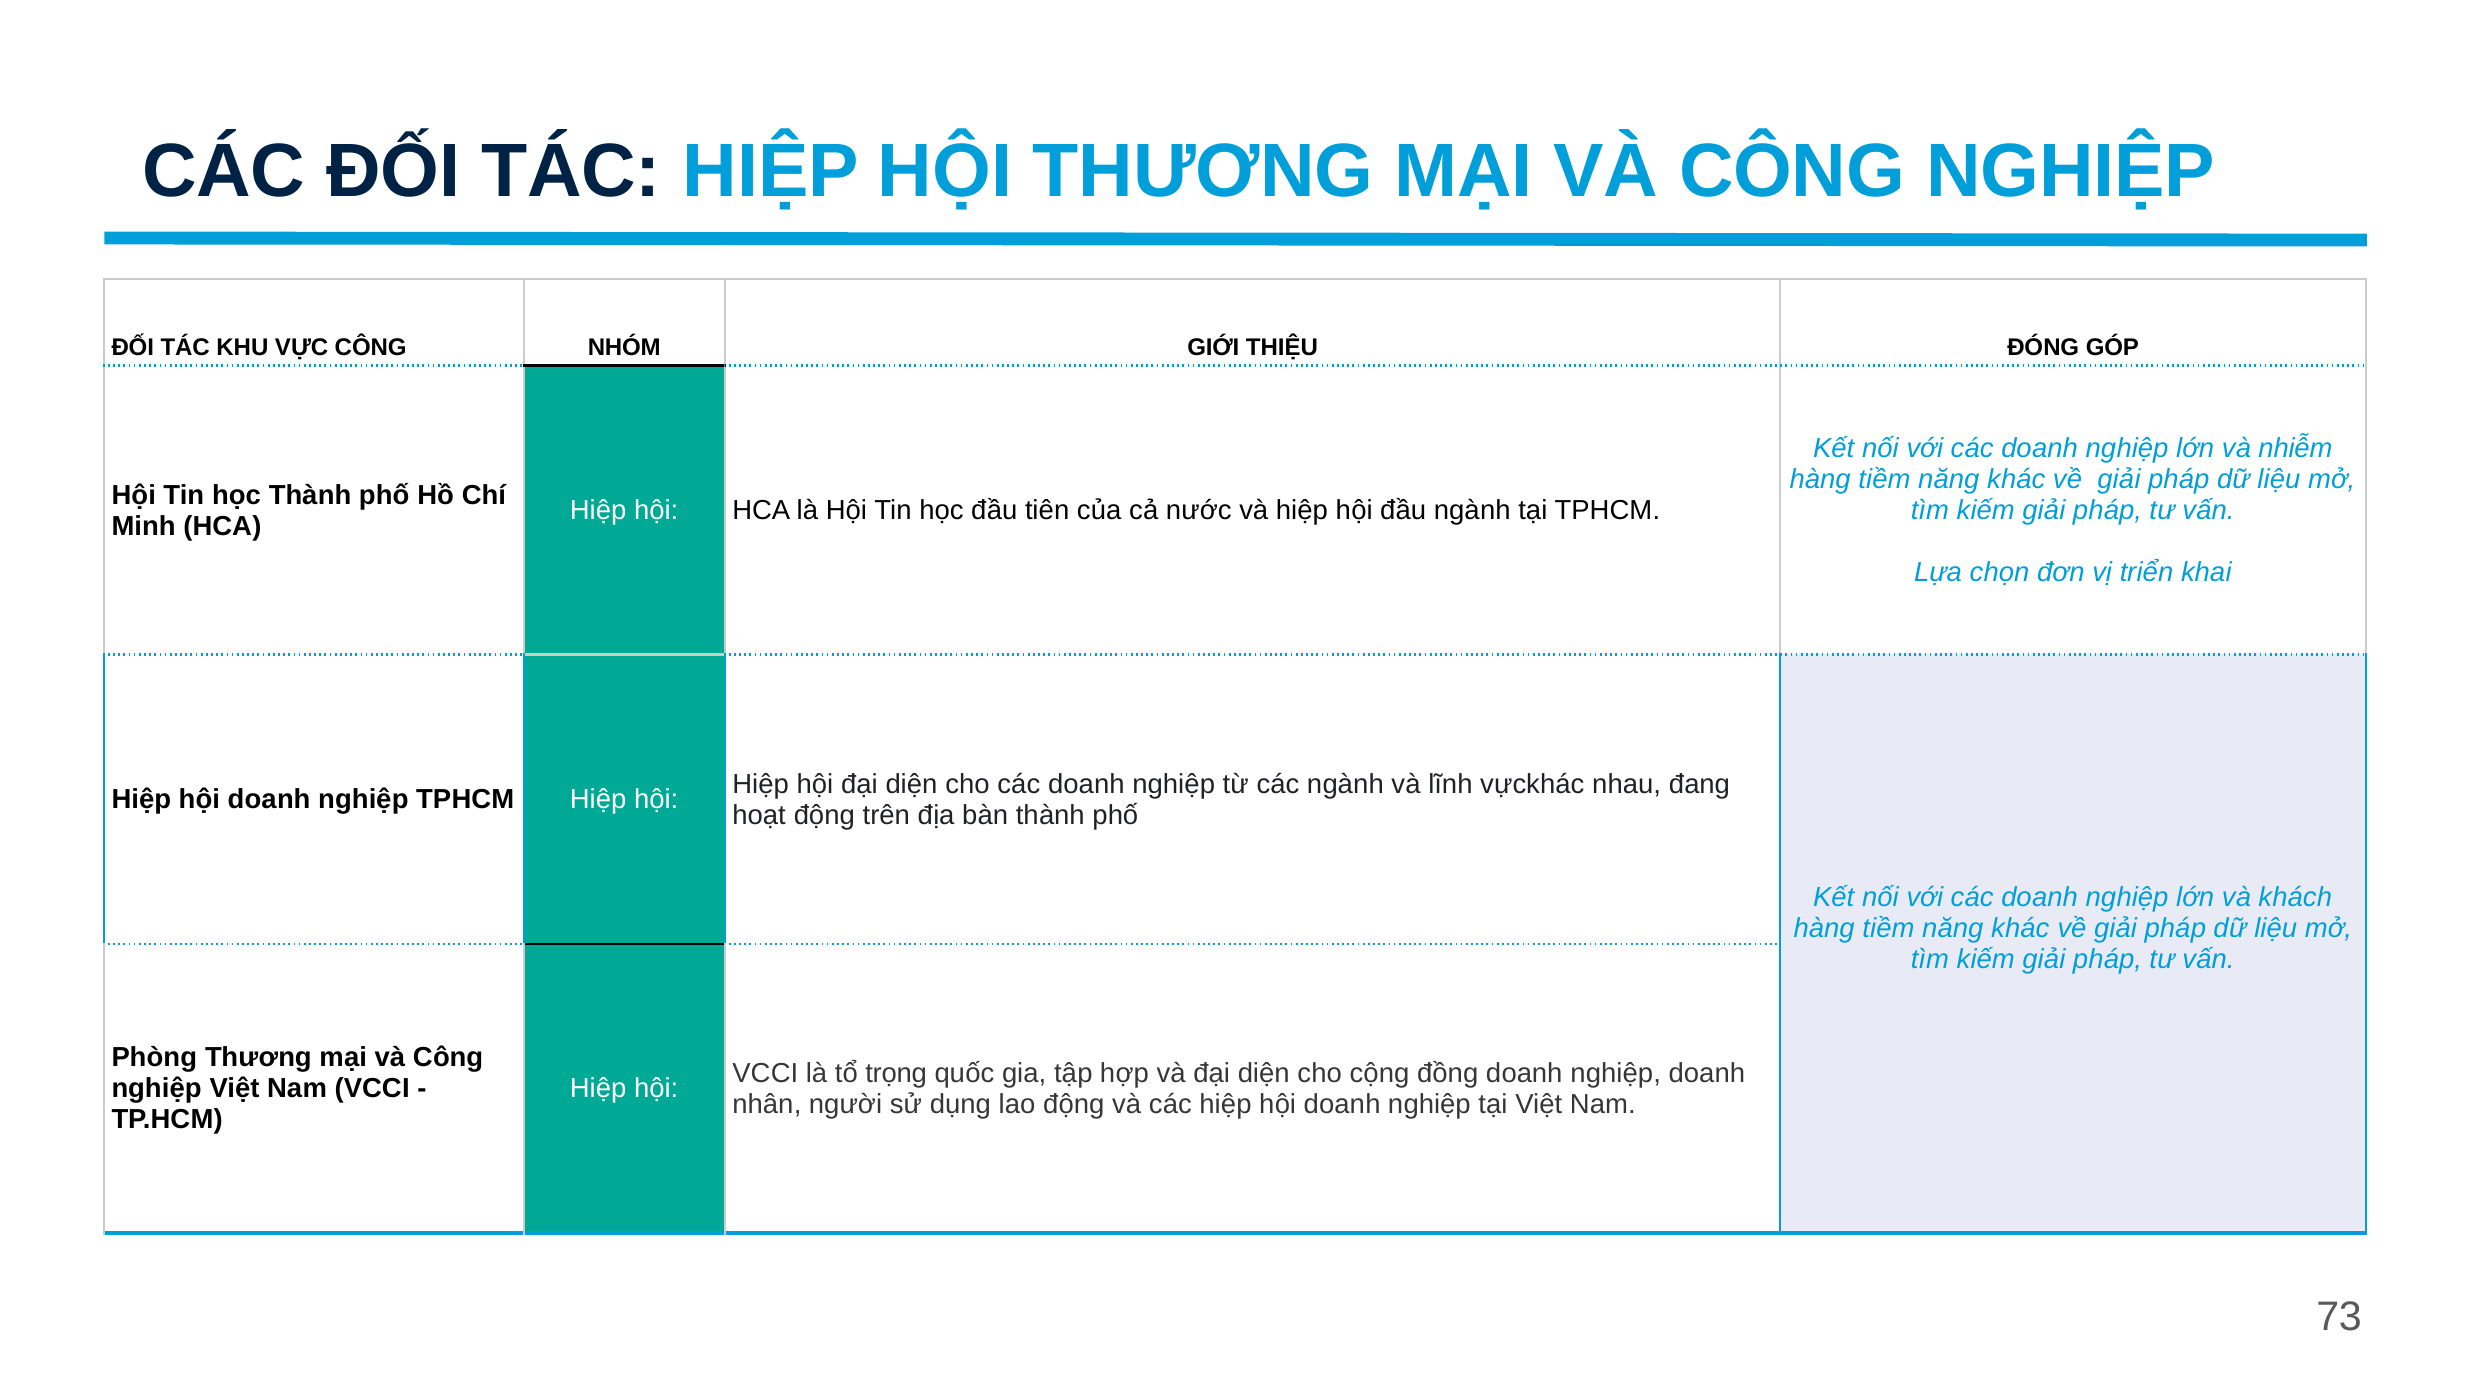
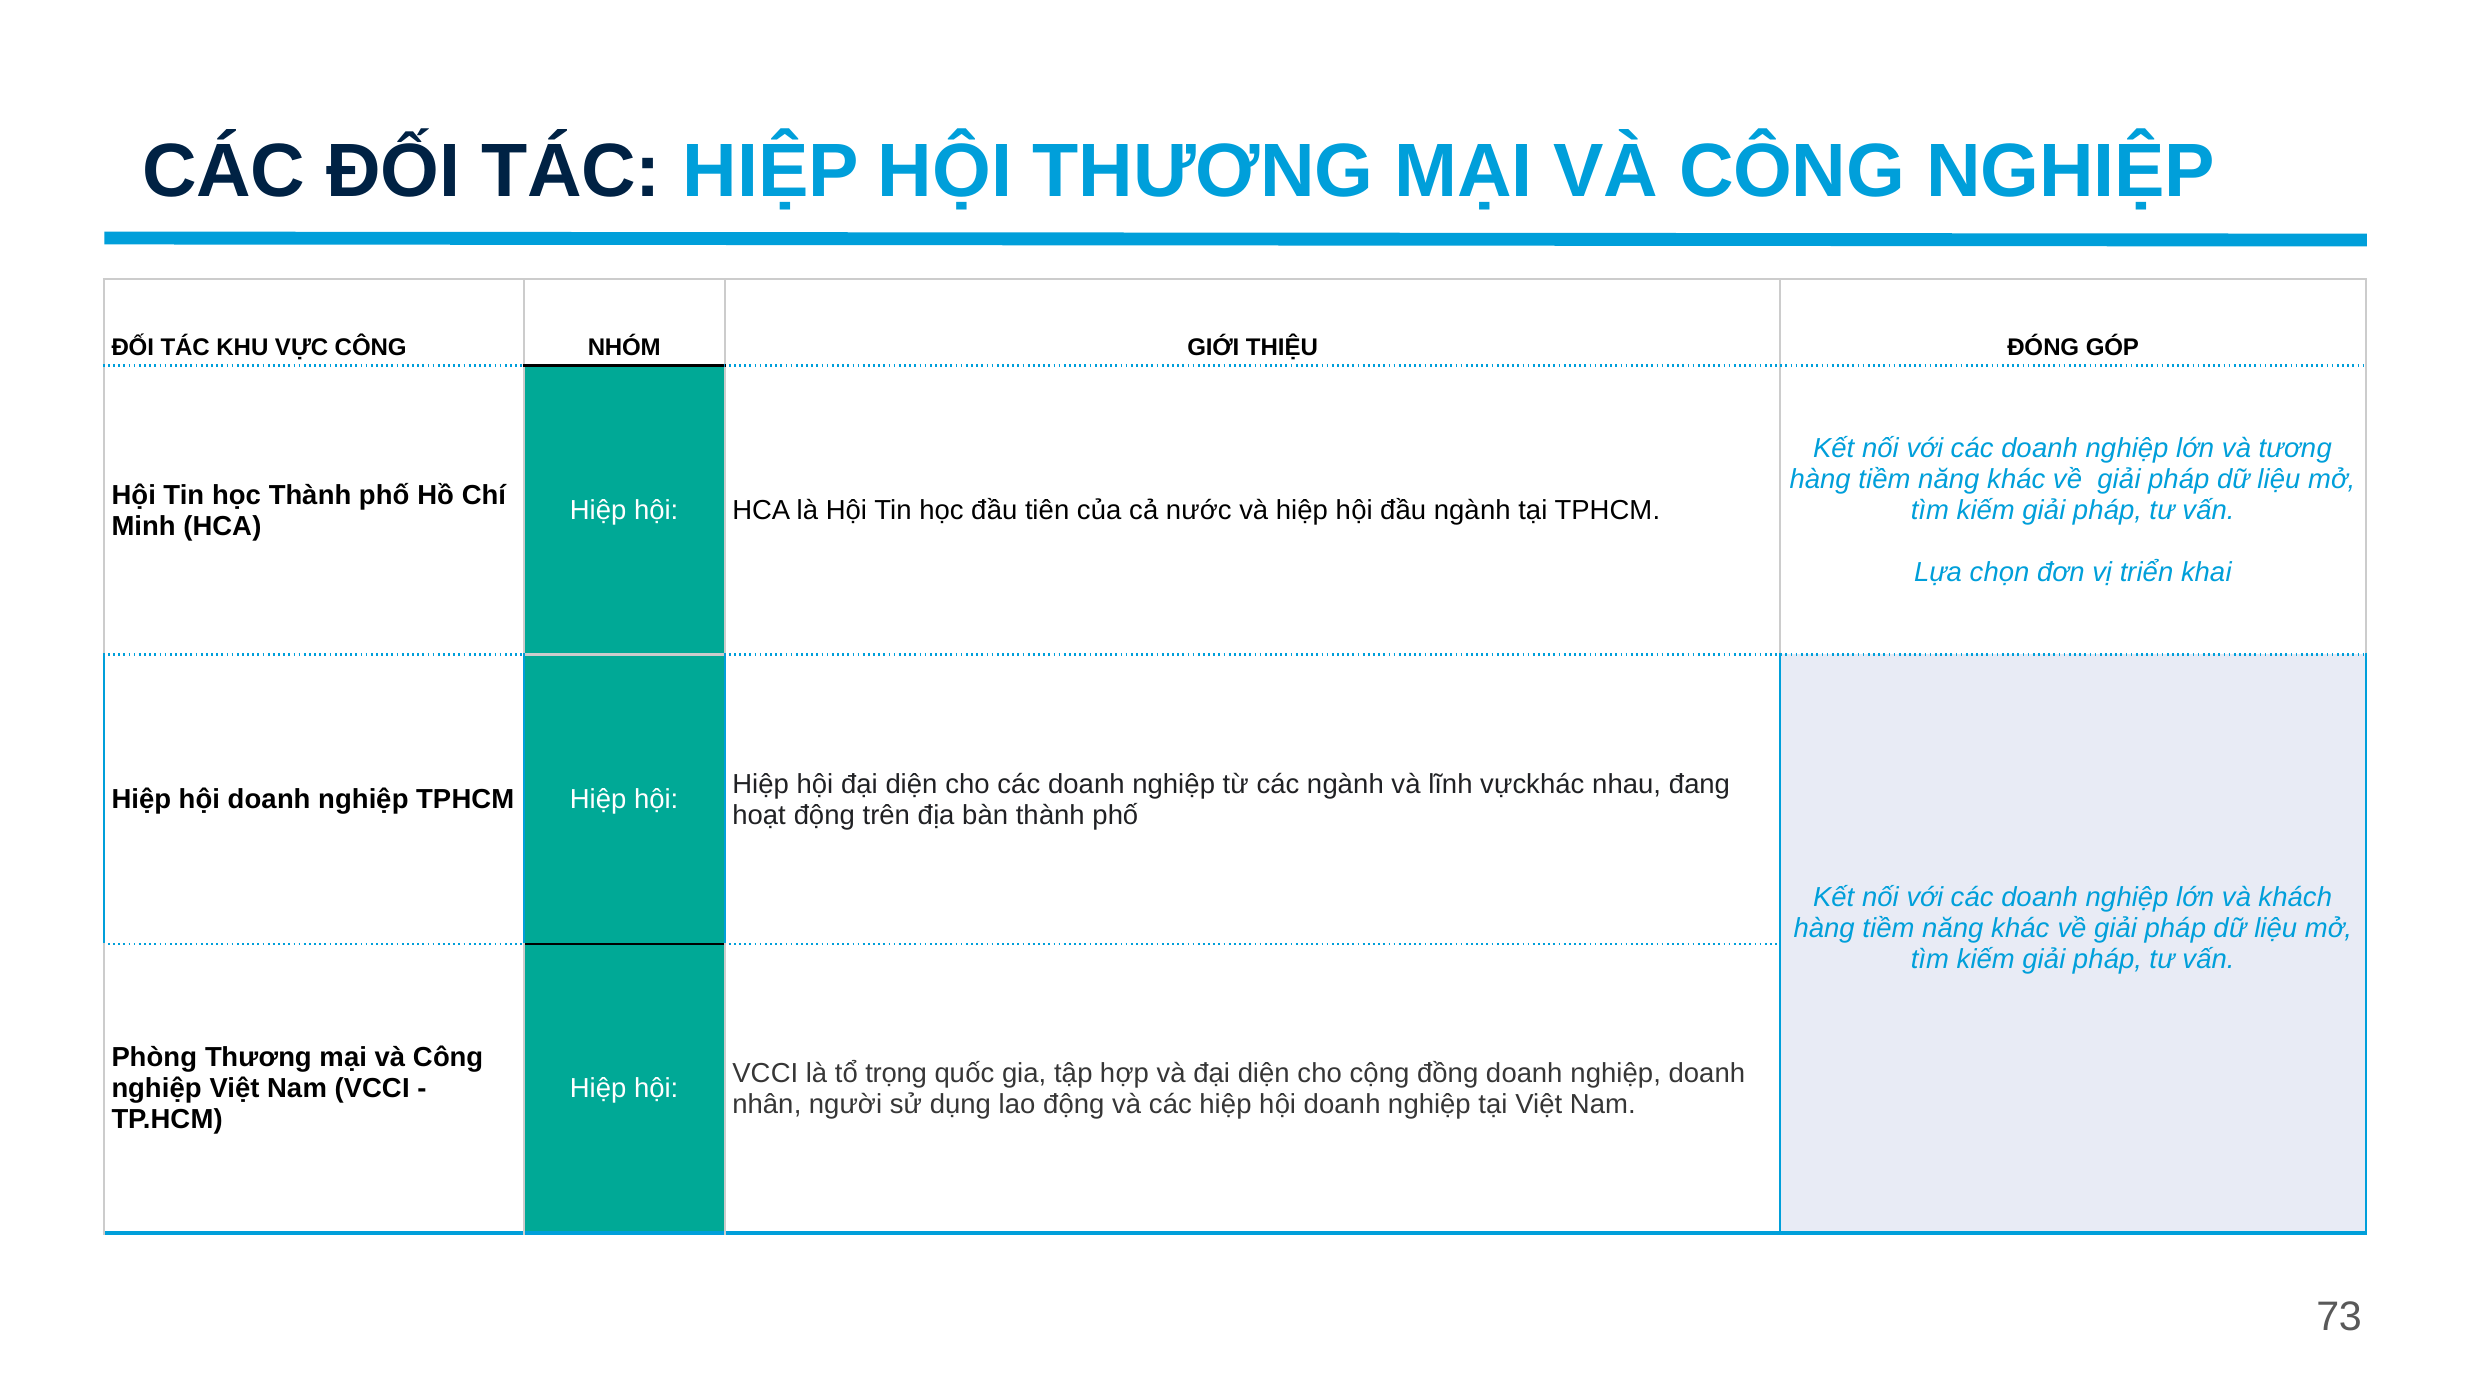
nhiễm: nhiễm -> tương (2295, 448)
